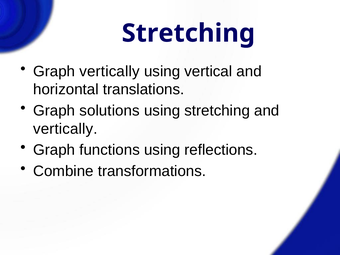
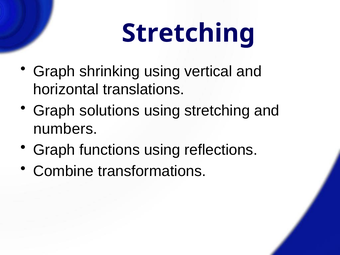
Graph vertically: vertically -> shrinking (110, 71)
vertically: vertically -> numbers (65, 129)
